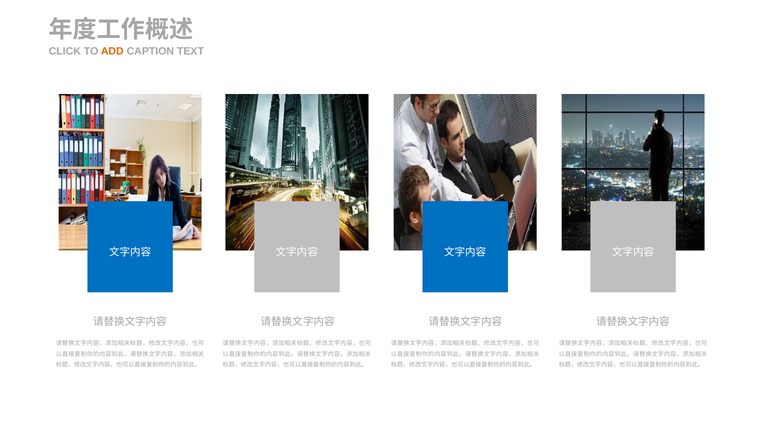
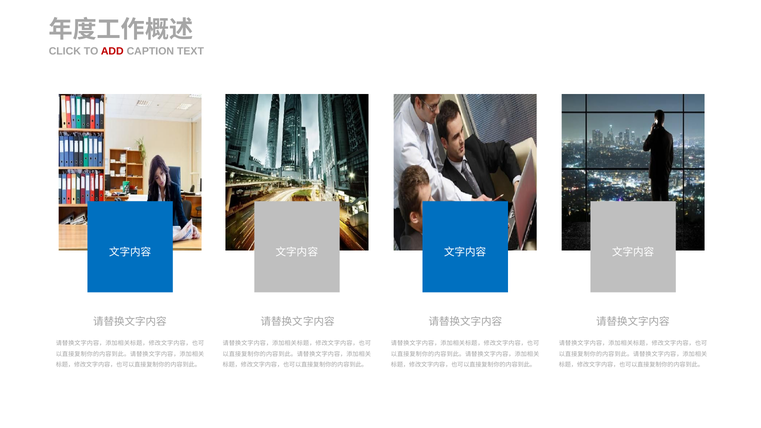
ADD colour: orange -> red (112, 51)
